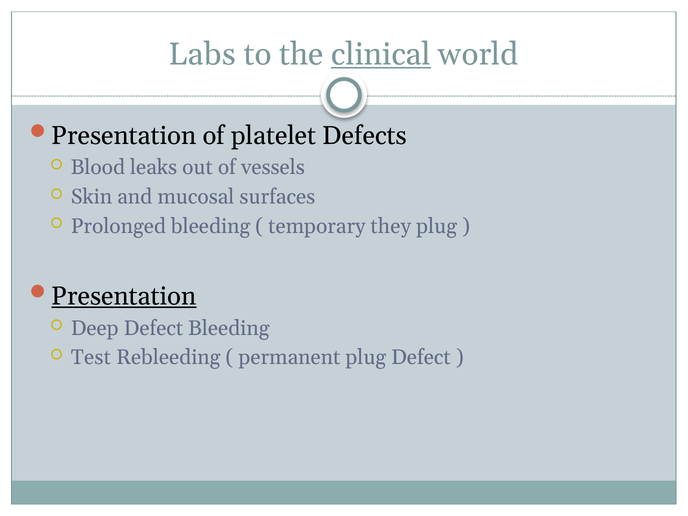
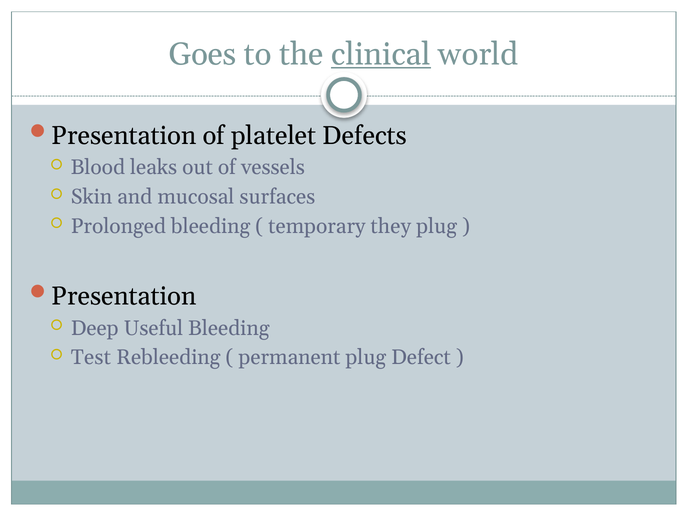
Labs: Labs -> Goes (202, 54)
Presentation underline: present -> none (124, 296)
Deep Defect: Defect -> Useful (153, 328)
